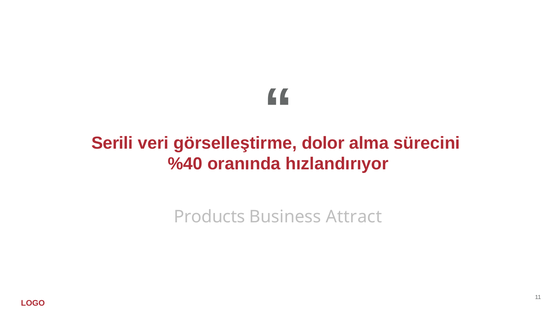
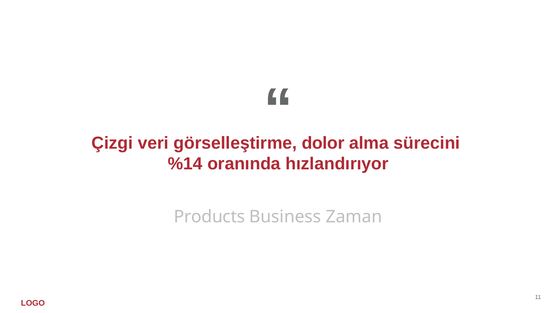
Serili: Serili -> Çizgi (112, 143)
%40: %40 -> %14 (185, 164)
Attract: Attract -> Zaman (354, 217)
